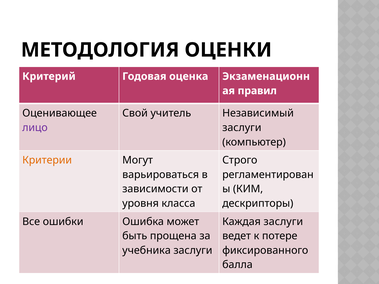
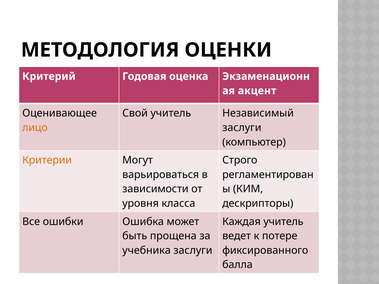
правил: правил -> акцент (257, 91)
лицо colour: purple -> orange (35, 128)
Каждая заслуги: заслуги -> учитель (283, 222)
